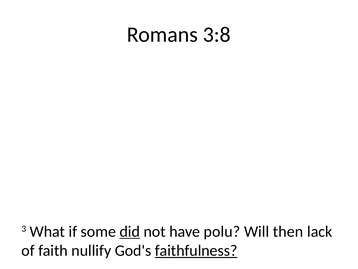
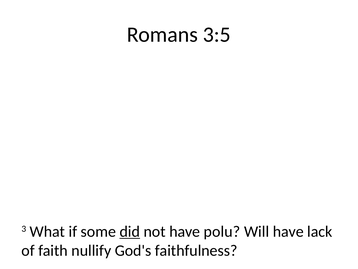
3:8: 3:8 -> 3:5 (217, 35)
Will then: then -> have (288, 231)
faithfulness underline: present -> none (196, 250)
